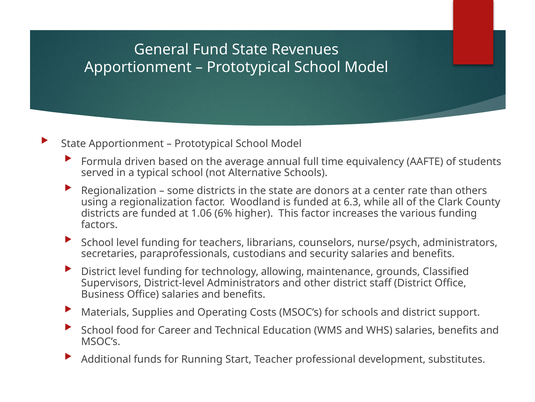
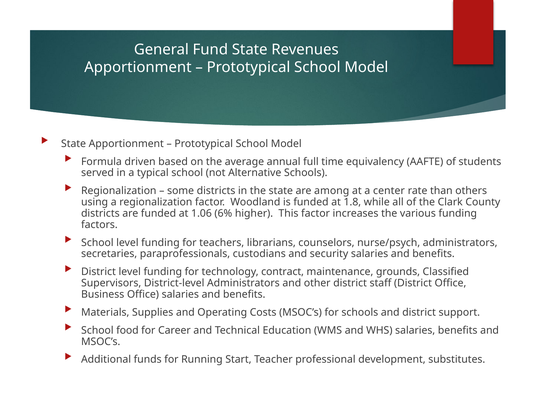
donors: donors -> among (332, 190)
6.3: 6.3 -> 1.8 (352, 202)
allowing: allowing -> contract (283, 271)
